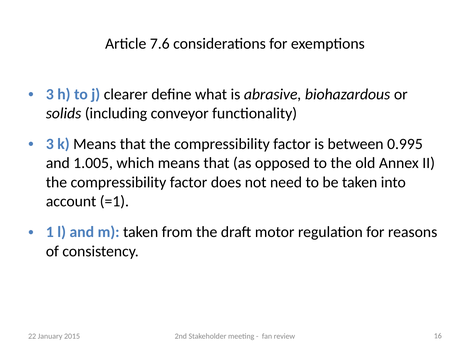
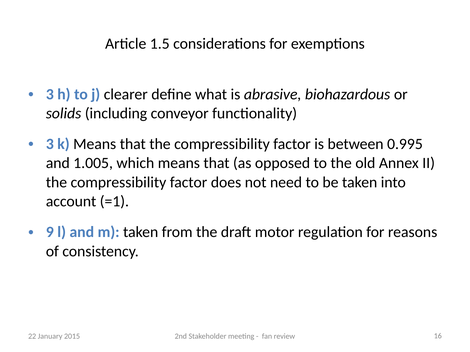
7.6: 7.6 -> 1.5 (160, 44)
1: 1 -> 9 (50, 232)
